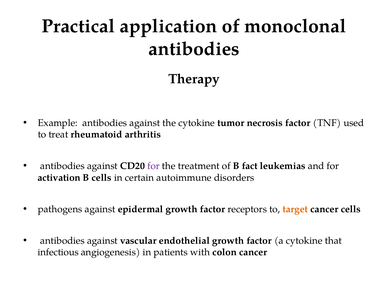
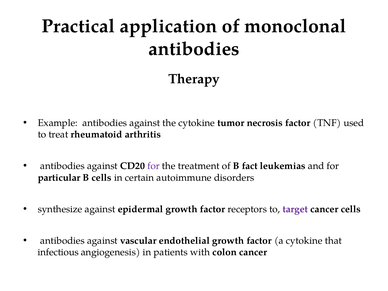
activation: activation -> particular (59, 178)
pathogens: pathogens -> synthesize (60, 209)
target colour: orange -> purple (295, 209)
